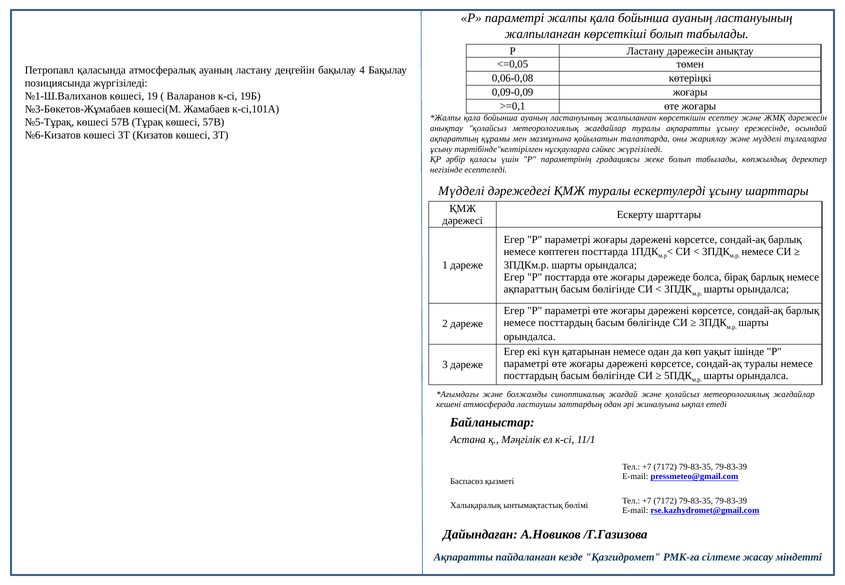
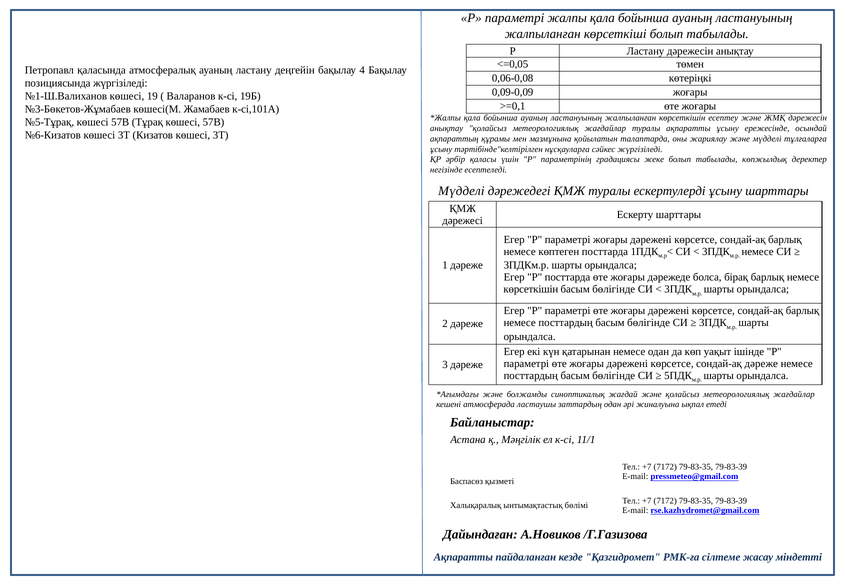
ақпараттың: ақпараттың -> көрсеткішін (531, 289)
сондай-ақ туралы: туралы -> дәреже (761, 364)
